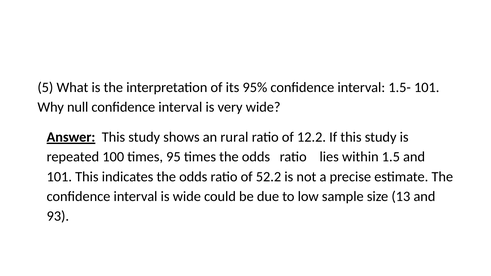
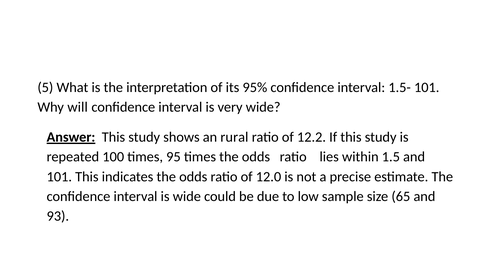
null: null -> will (78, 107)
52.2: 52.2 -> 12.0 (269, 177)
13: 13 -> 65 (401, 197)
